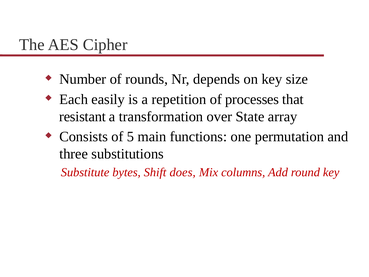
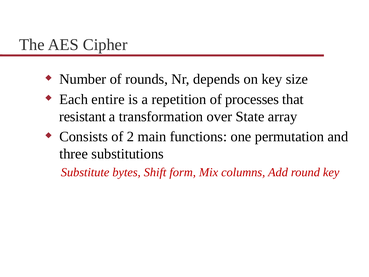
easily: easily -> entire (108, 99)
5: 5 -> 2 (130, 137)
does: does -> form (183, 172)
